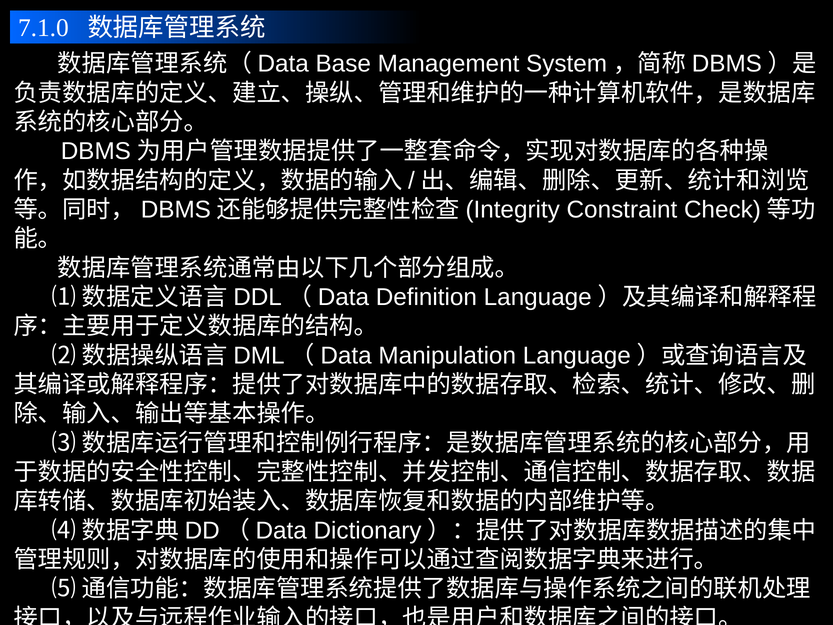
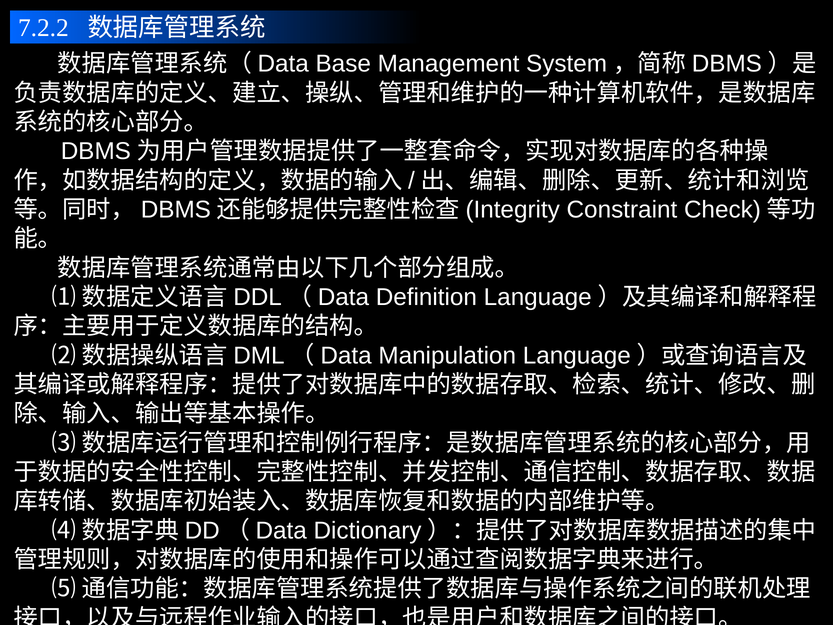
7.1.0: 7.1.0 -> 7.2.2 (43, 28)
